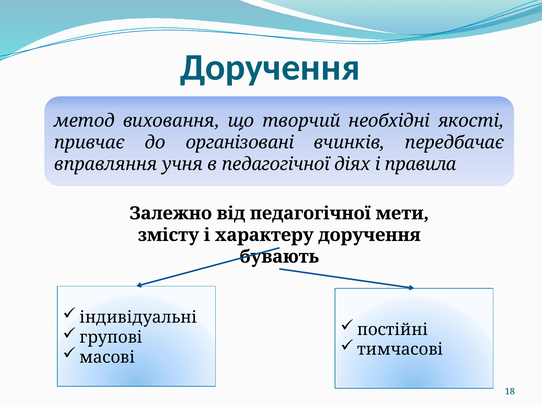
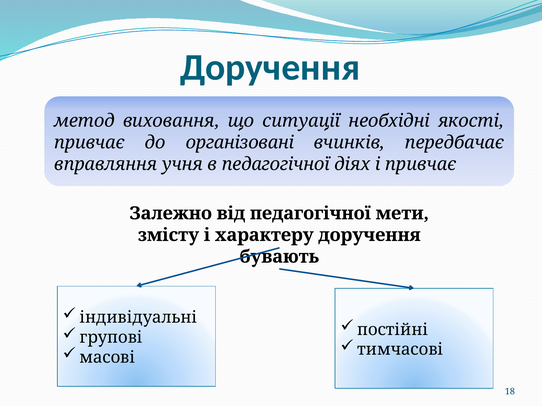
творчий: творчий -> ситуації (301, 121)
і правила: правила -> привчає (421, 164)
